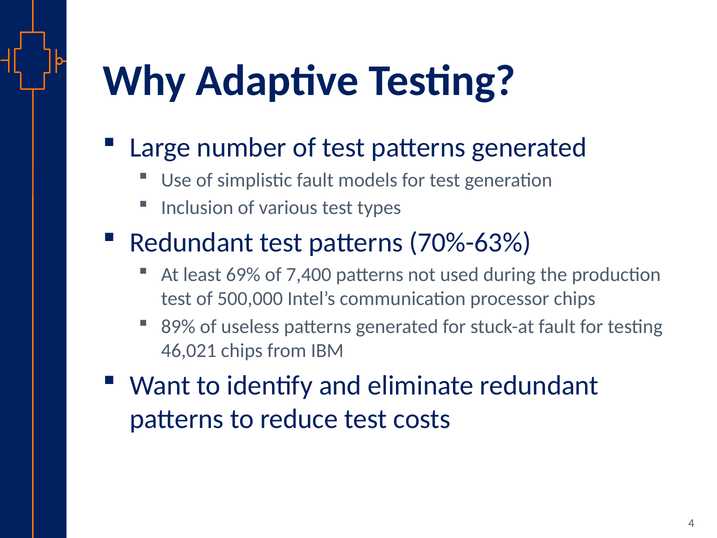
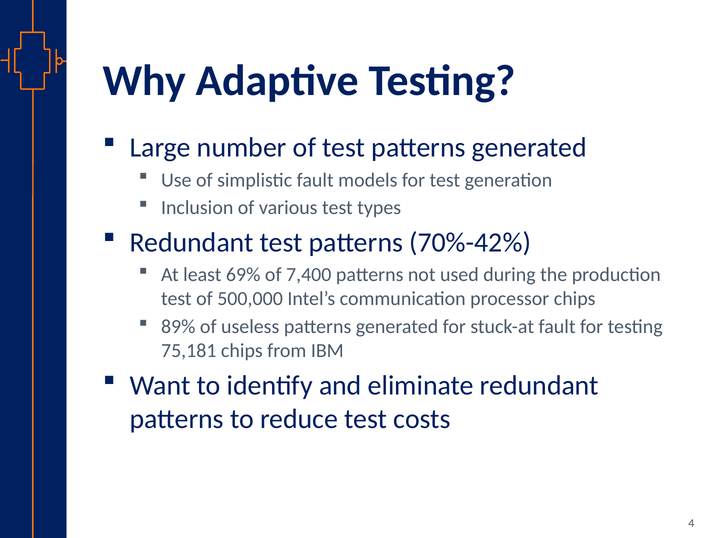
70%-63%: 70%-63% -> 70%-42% (470, 243)
46,021: 46,021 -> 75,181 (189, 350)
